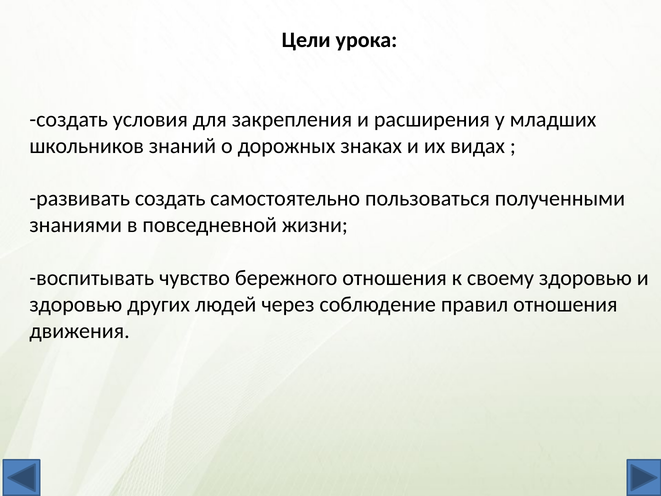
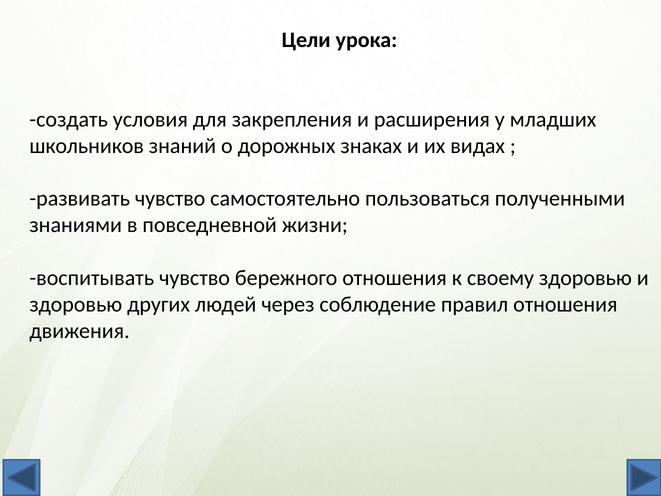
развивать создать: создать -> чувство (170, 199)
